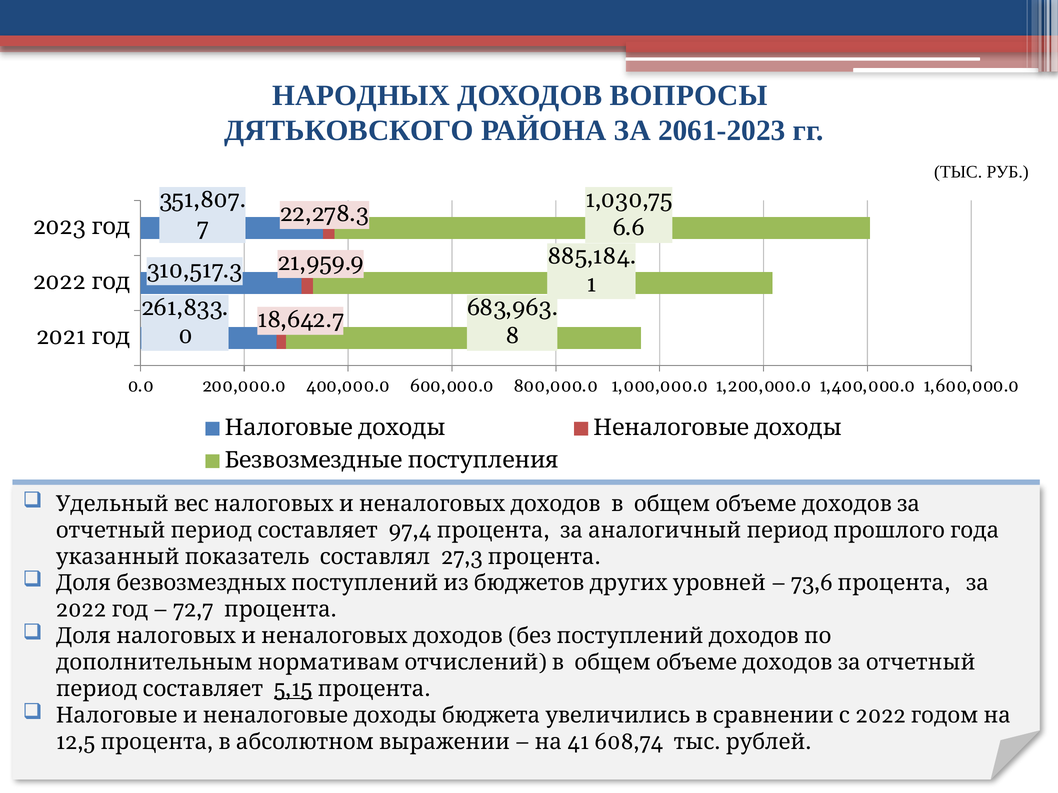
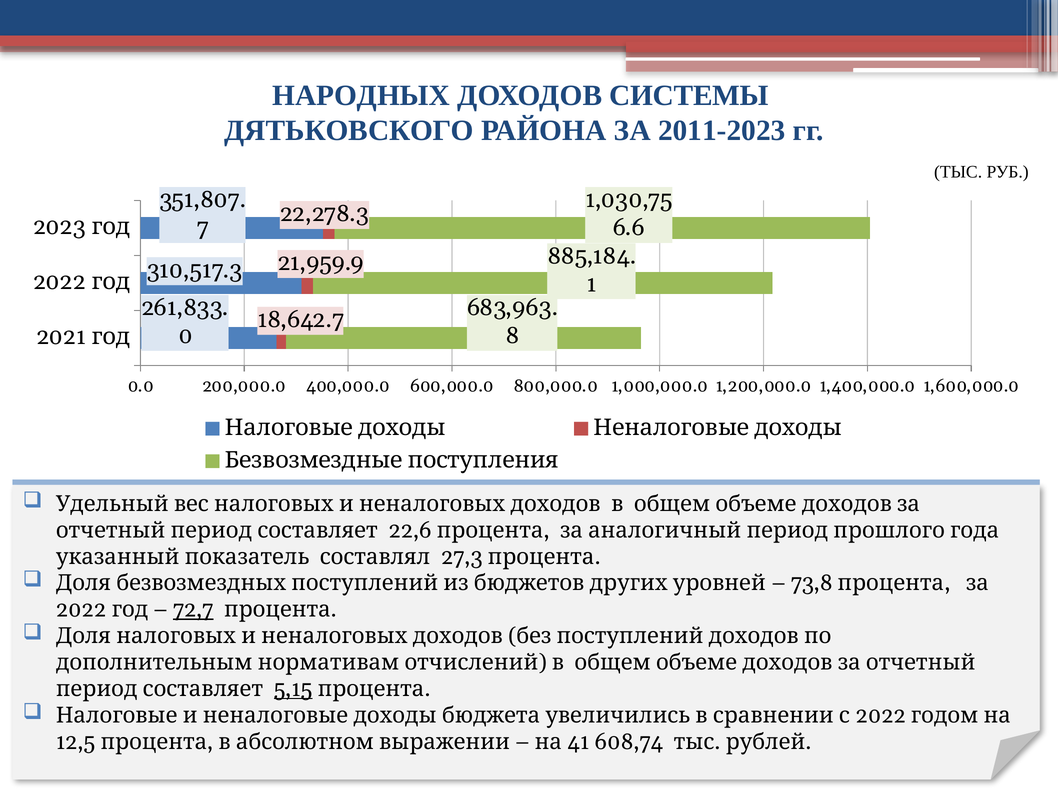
ВОПРОСЫ: ВОПРОСЫ -> СИСТЕМЫ (689, 95)
2061-2023: 2061-2023 -> 2011-2023 (722, 131)
97,4: 97,4 -> 22,6 (410, 531)
73,6: 73,6 -> 73,8 (812, 584)
72,7 underline: none -> present (193, 610)
